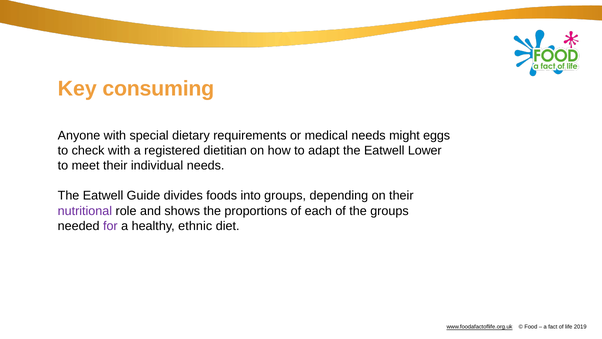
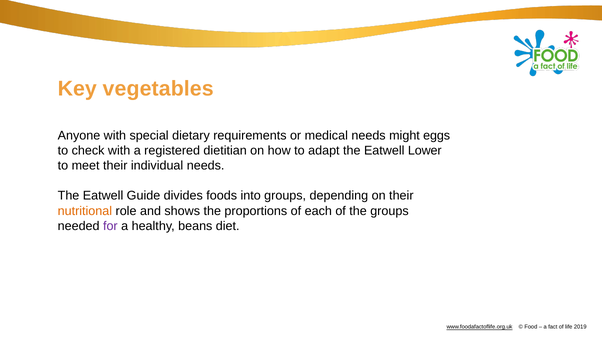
consuming: consuming -> vegetables (158, 89)
nutritional colour: purple -> orange (85, 211)
ethnic: ethnic -> beans (195, 226)
